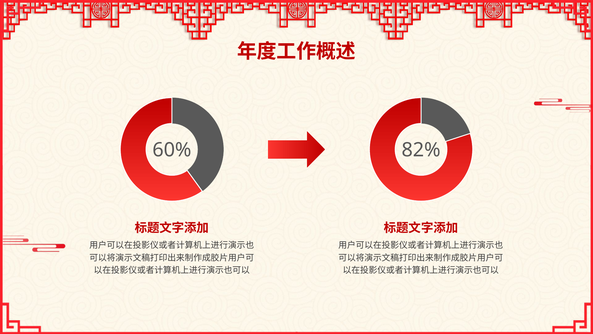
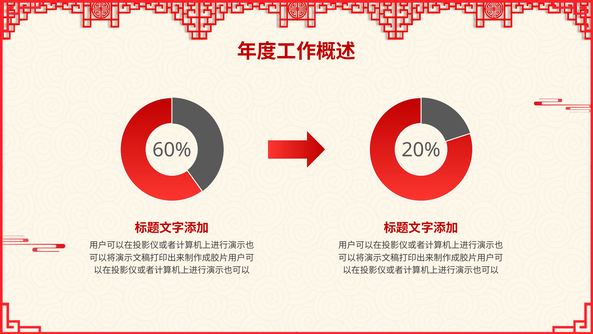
82%: 82% -> 20% (421, 150)
